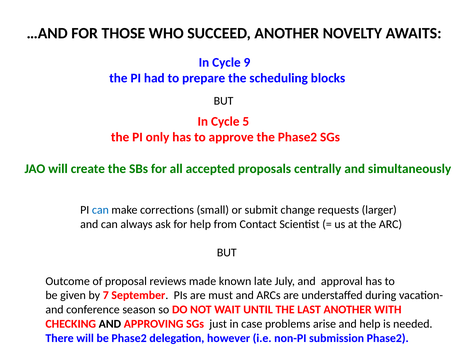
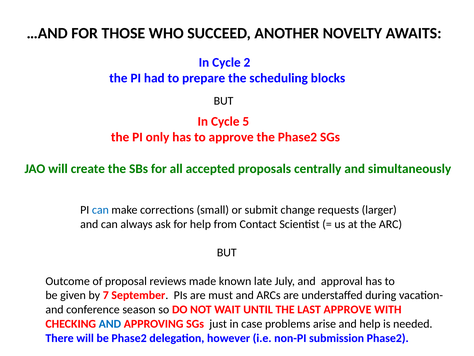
9: 9 -> 2 (247, 62)
LAST ANOTHER: ANOTHER -> APPROVE (348, 309)
AND colour: black -> blue (110, 323)
